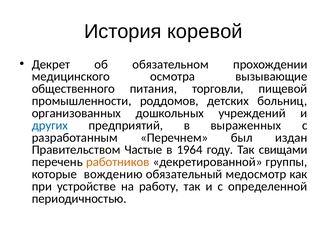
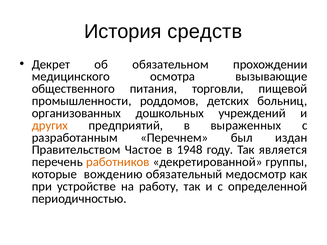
коревой: коревой -> средств (205, 32)
других colour: blue -> orange (50, 125)
Частые: Частые -> Частое (143, 150)
1964: 1964 -> 1948 (190, 150)
свищами: свищами -> является (283, 150)
